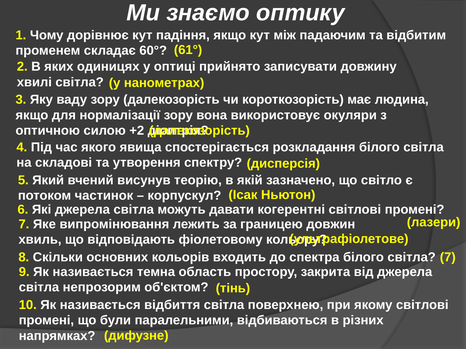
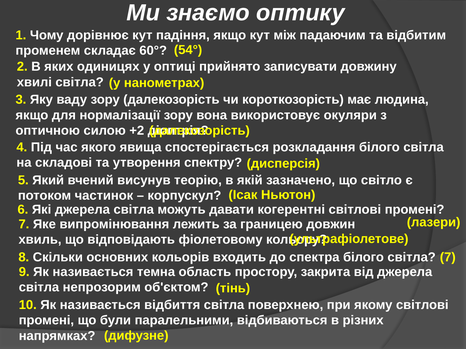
61°: 61° -> 54° (188, 50)
